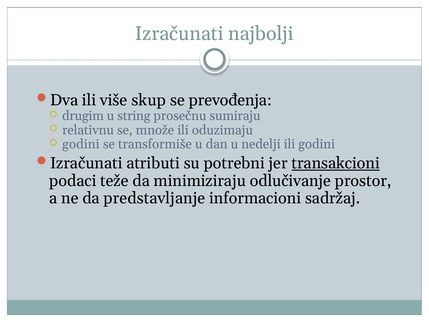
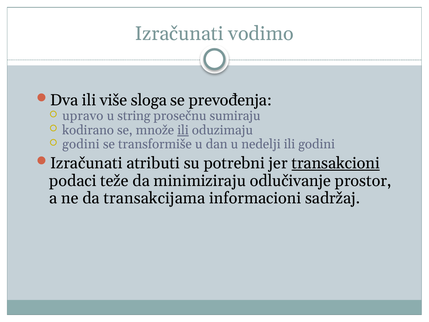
najbolji: najbolji -> vodimo (261, 34)
skup: skup -> sloga (149, 100)
drugim: drugim -> upravo (83, 116)
relativnu: relativnu -> kodirano (88, 130)
ili underline: none -> present (183, 130)
predstavljanje: predstavljanje -> transakcijama (154, 198)
